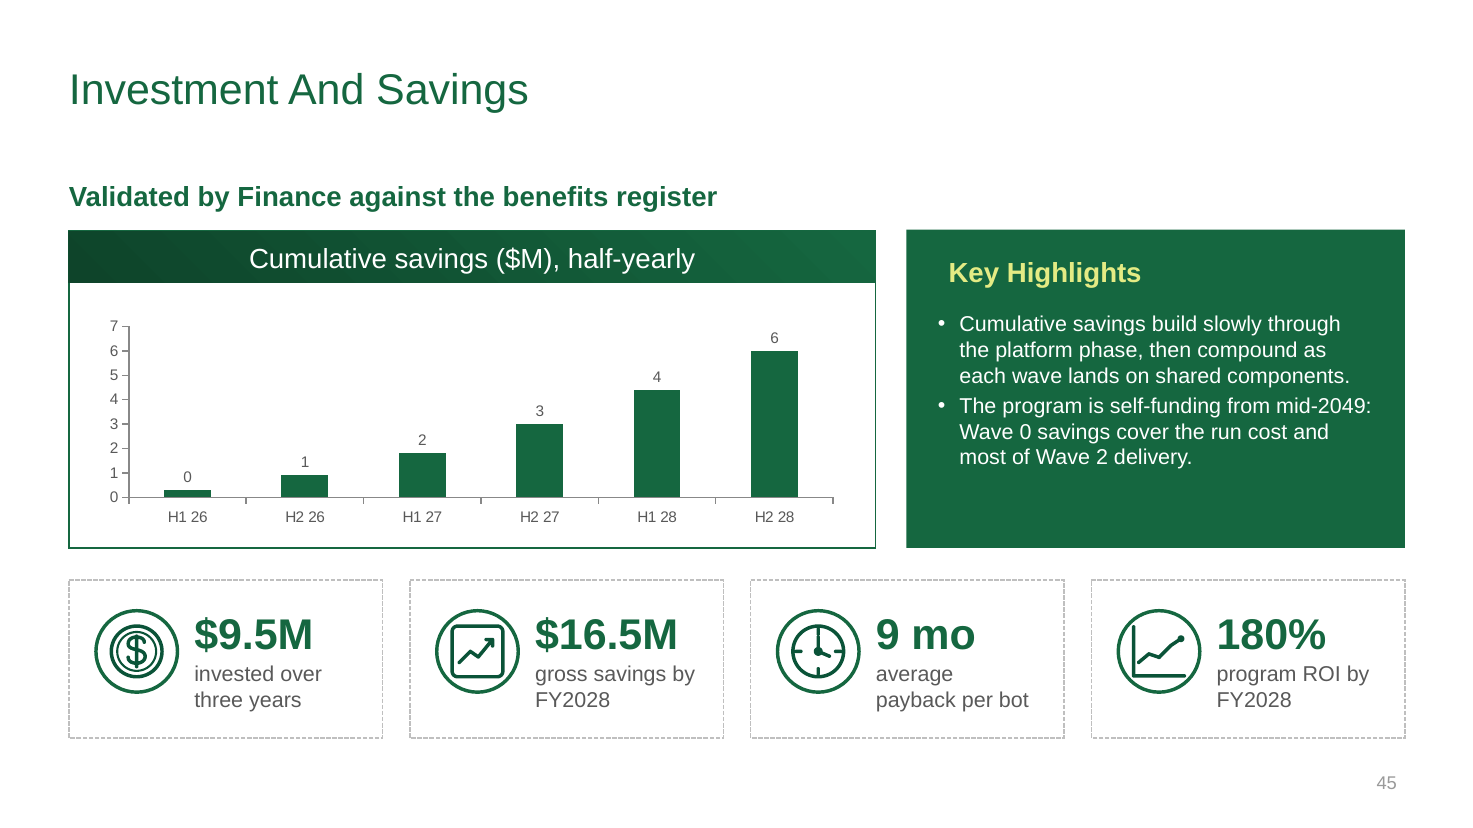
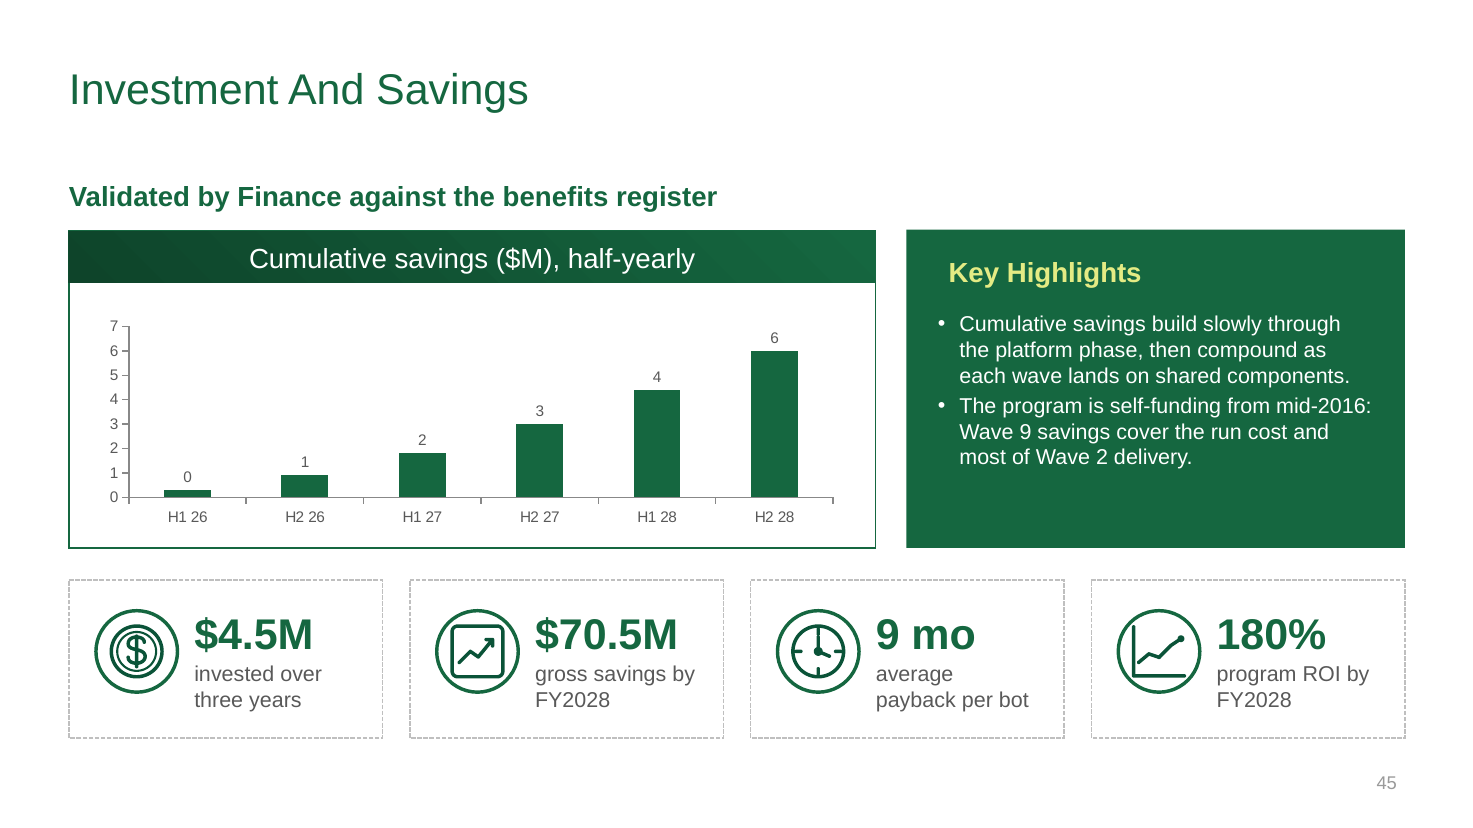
mid-2049: mid-2049 -> mid-2016 (1324, 407)
Wave 0: 0 -> 9 (1026, 432)
$9.5M: $9.5M -> $4.5M (254, 636)
$16.5M: $16.5M -> $70.5M (607, 636)
